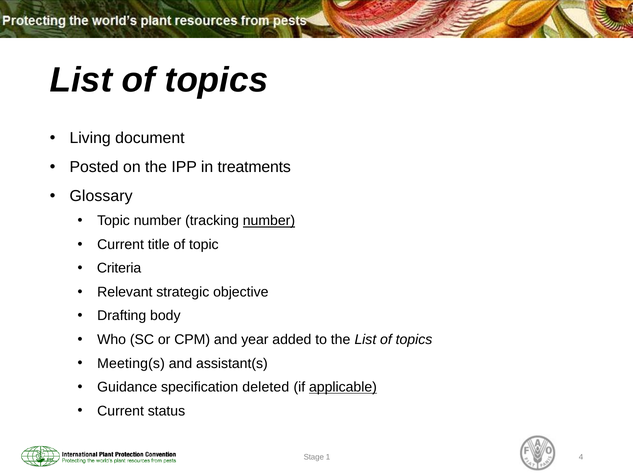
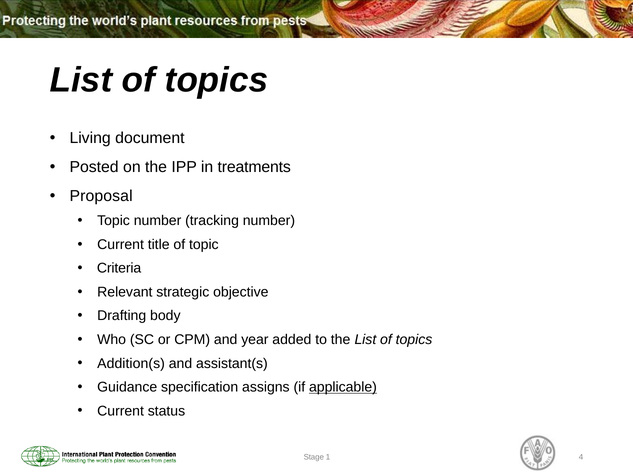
Glossary: Glossary -> Proposal (101, 196)
number underline: present -> none (269, 221)
Meeting(s: Meeting(s -> Addition(s (131, 363)
deleted: deleted -> assigns (266, 387)
